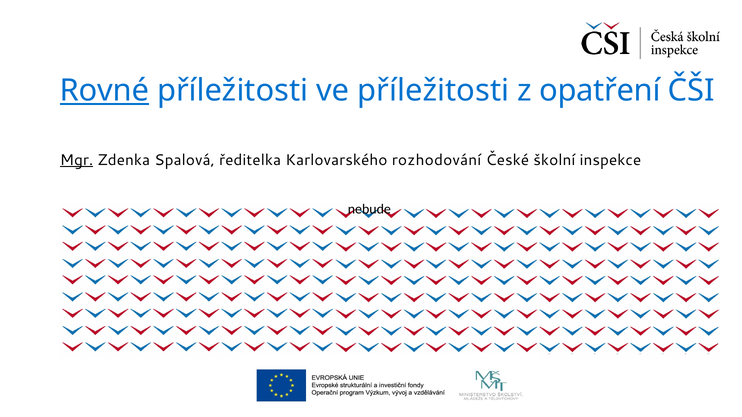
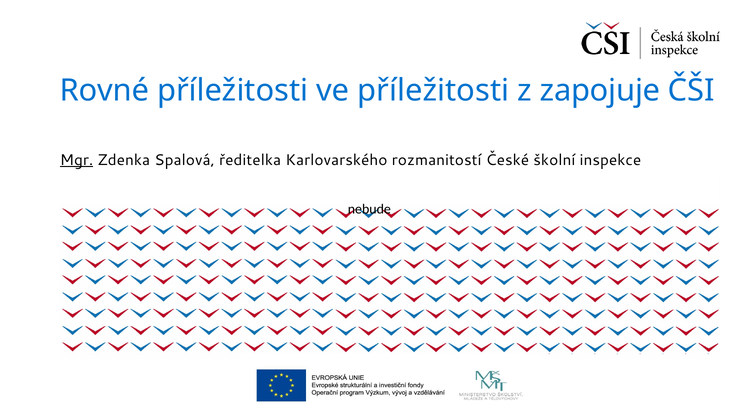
Rovné underline: present -> none (105, 91)
opatření: opatření -> zapojuje (600, 91)
rozhodování: rozhodování -> rozmanitostí (437, 160)
